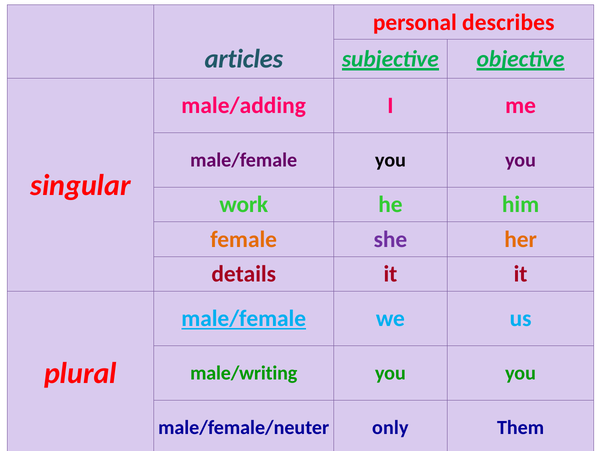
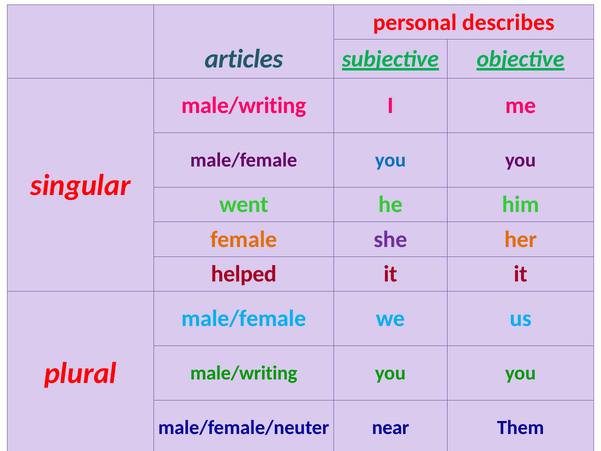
male/adding: male/adding -> male/writing (244, 106)
you colour: black -> blue (390, 160)
work: work -> went (244, 205)
details: details -> helped (244, 274)
male/female underline: present -> none (244, 319)
only: only -> near (391, 427)
